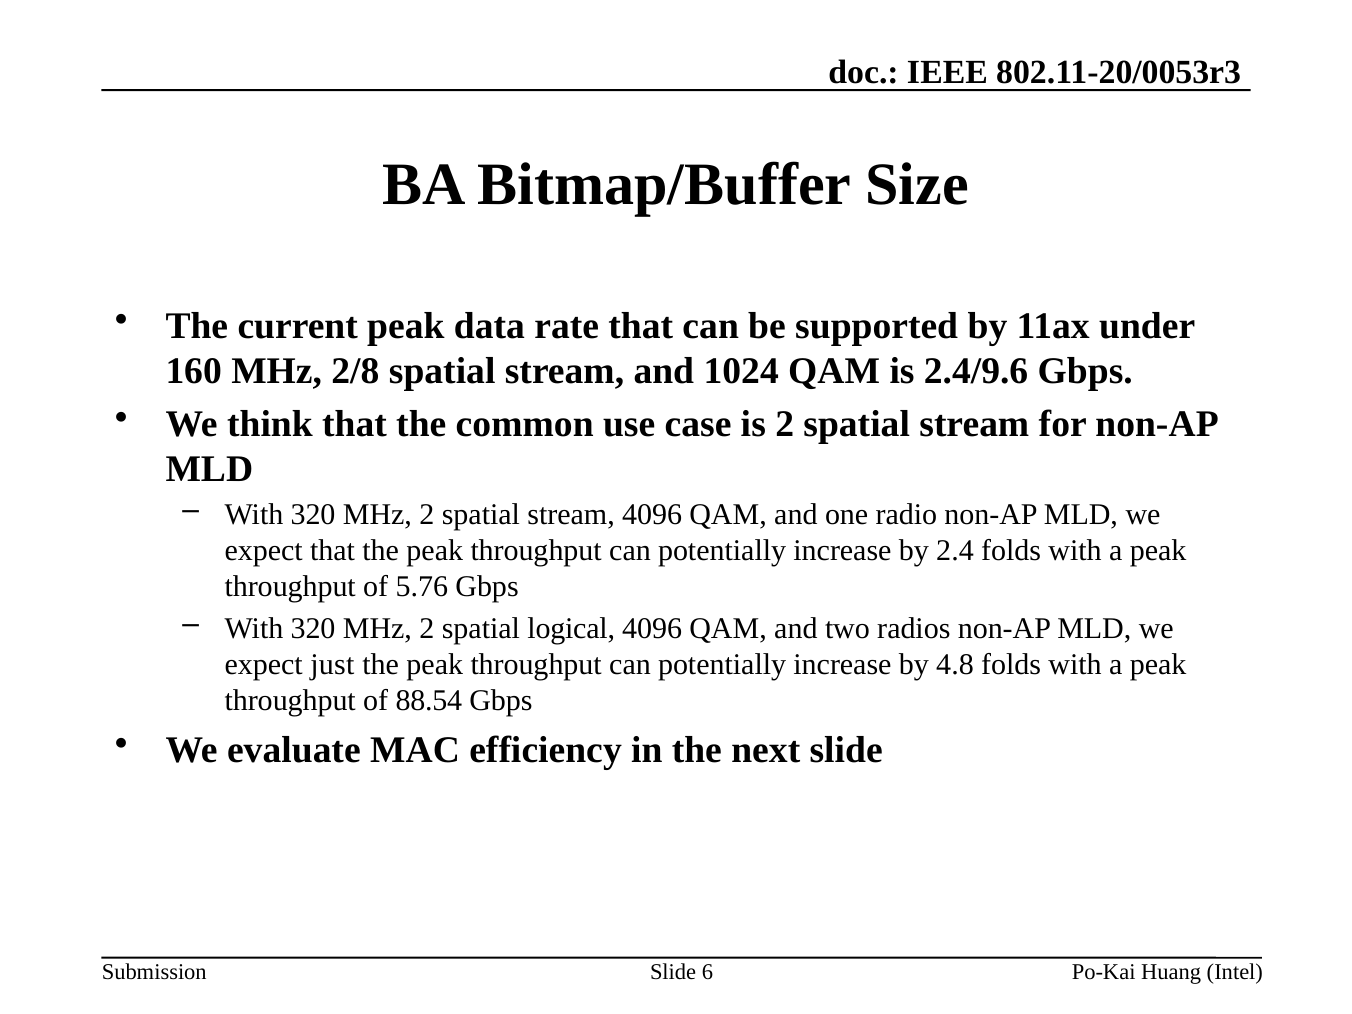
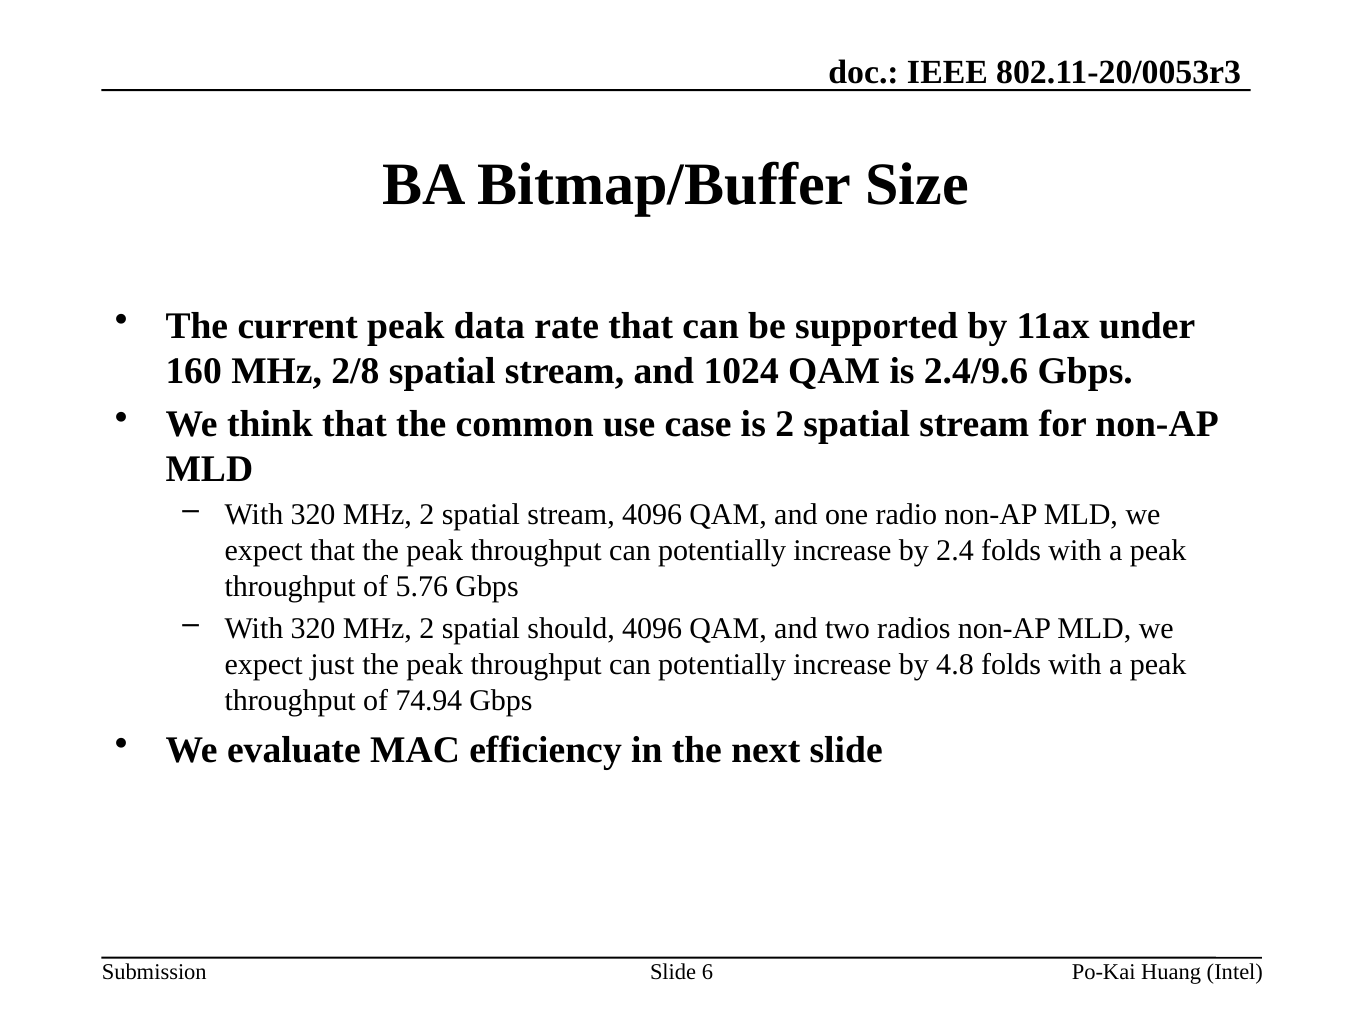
logical: logical -> should (571, 629)
88.54: 88.54 -> 74.94 (429, 701)
